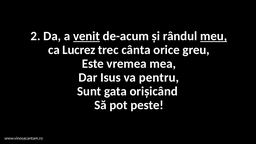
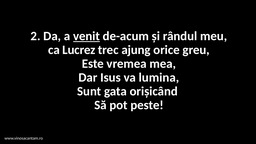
meu underline: present -> none (214, 36)
cânta: cânta -> ajung (136, 50)
pentru: pentru -> lumina (159, 78)
